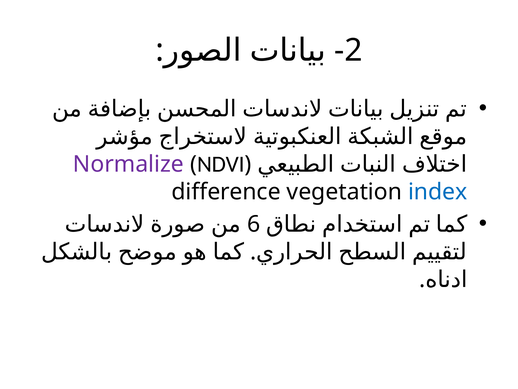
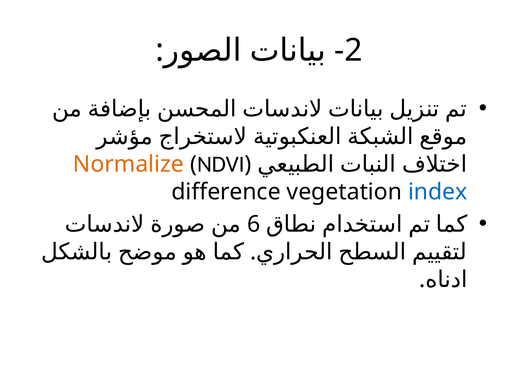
Normalize colour: purple -> orange (128, 164)
